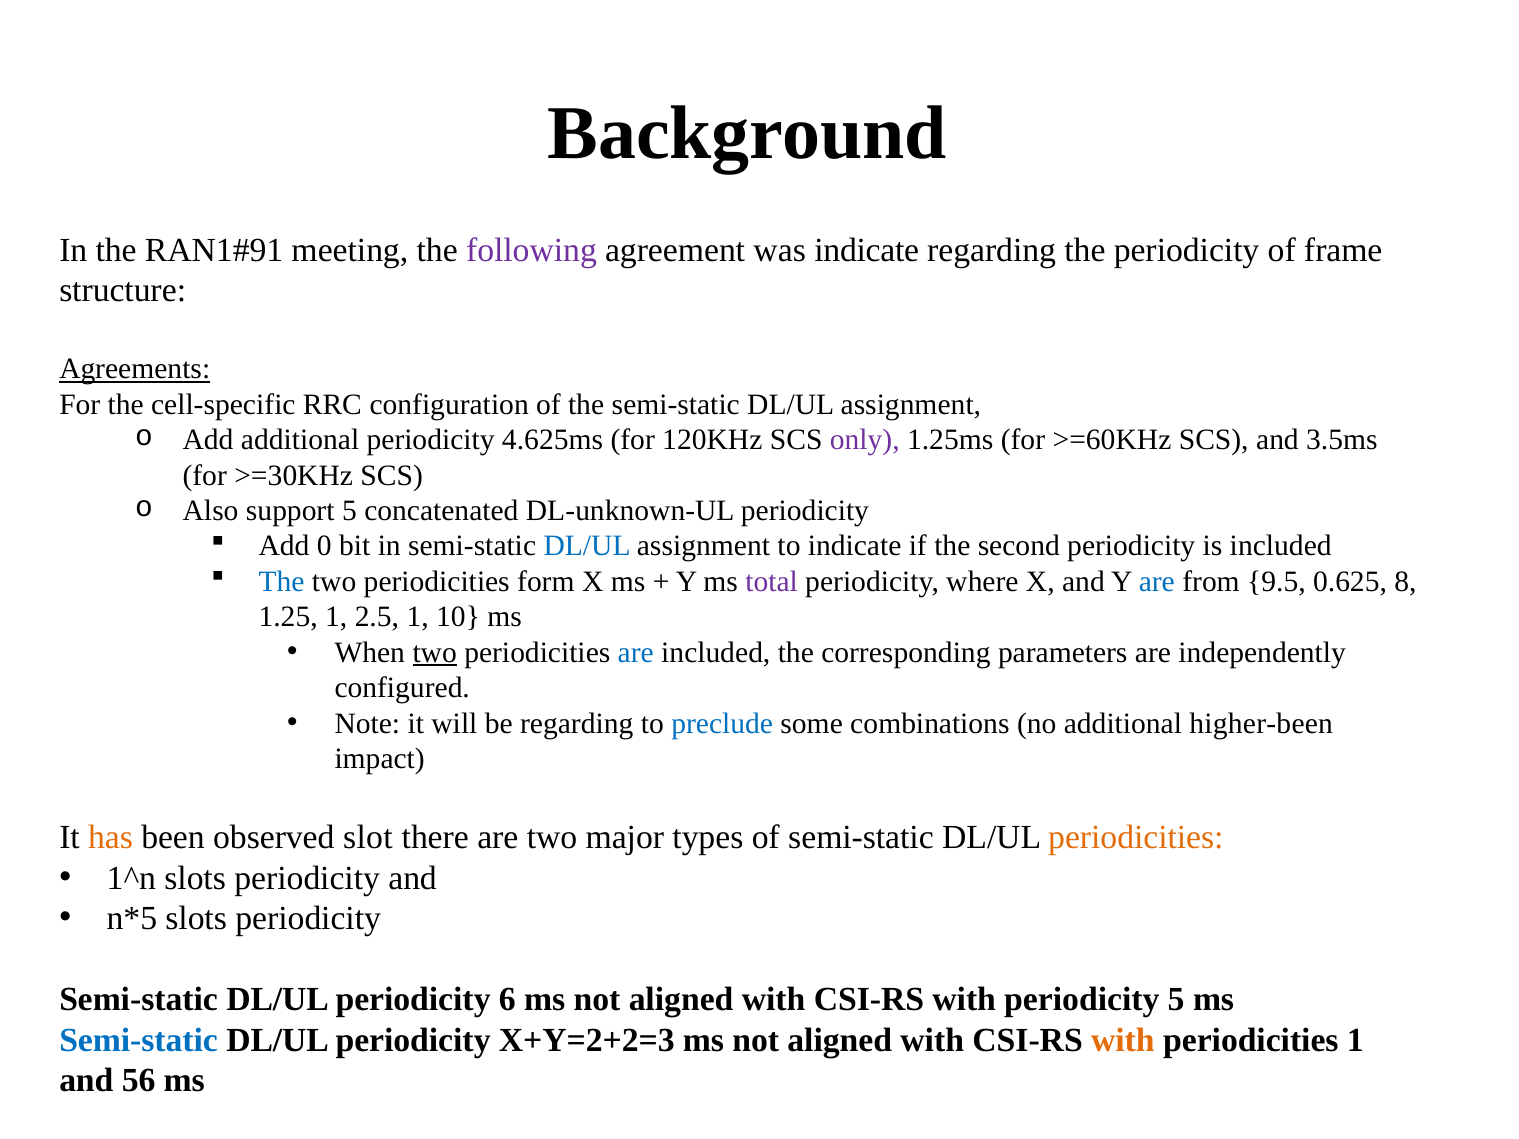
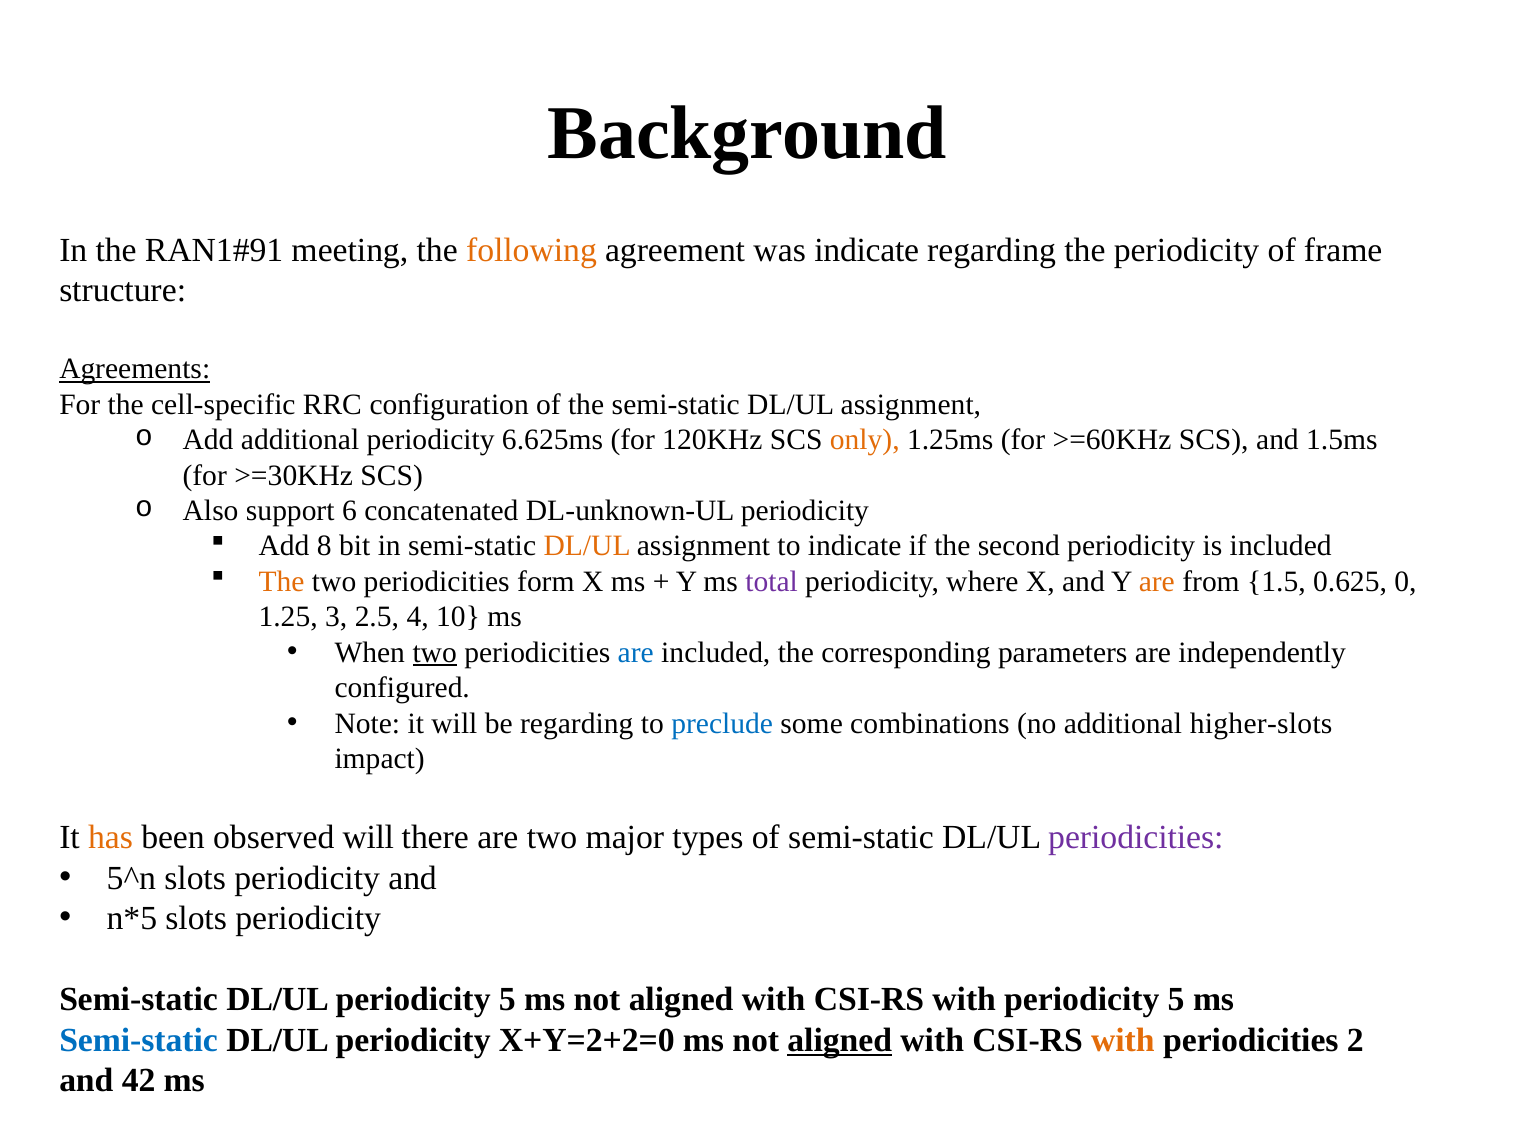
following colour: purple -> orange (531, 250)
4.625ms: 4.625ms -> 6.625ms (553, 440)
only colour: purple -> orange (865, 440)
3.5ms: 3.5ms -> 1.5ms (1342, 440)
support 5: 5 -> 6 (349, 511)
0: 0 -> 8 (324, 546)
DL/UL colour: blue -> orange (587, 546)
The colour: blue -> orange (282, 582)
are colour: blue -> orange (1157, 582)
9.5: 9.5 -> 1.5 (1276, 582)
8: 8 -> 0 (1406, 582)
1.25 1: 1 -> 3 (336, 617)
2.5 1: 1 -> 4 (418, 617)
higher-been: higher-been -> higher-slots (1261, 724)
observed slot: slot -> will (368, 838)
periodicities colour: orange -> purple (1136, 838)
1^n: 1^n -> 5^n (131, 878)
DL/UL periodicity 6: 6 -> 5 (507, 1000)
X+Y=2+2=3: X+Y=2+2=3 -> X+Y=2+2=0 (587, 1040)
aligned underline: none -> present (840, 1040)
periodicities 1: 1 -> 2 (1355, 1040)
56: 56 -> 42 (139, 1081)
